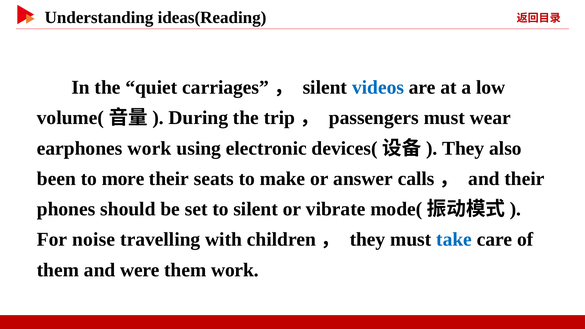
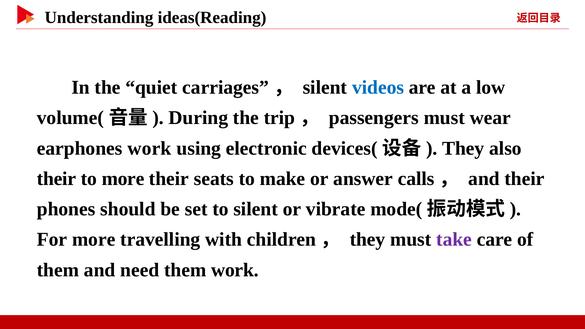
been: been -> their (56, 179)
For noise: noise -> more (94, 240)
take colour: blue -> purple (454, 240)
were: were -> need (140, 270)
